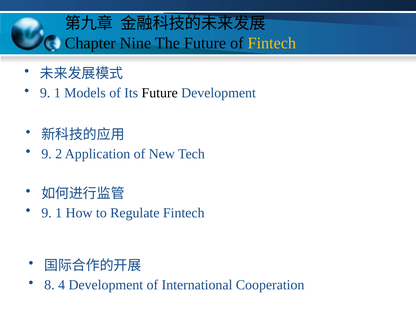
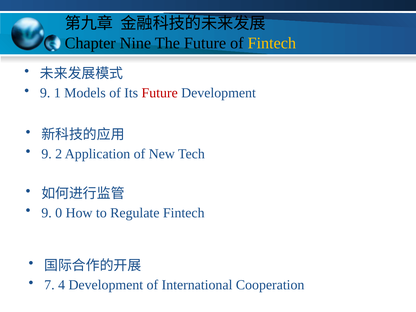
Future colour: black -> red (160, 93)
1: 1 -> 0 (59, 213)
8: 8 -> 7 (49, 285)
